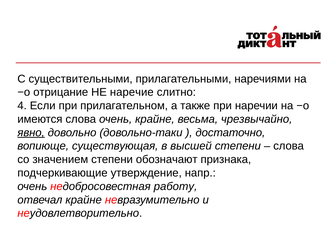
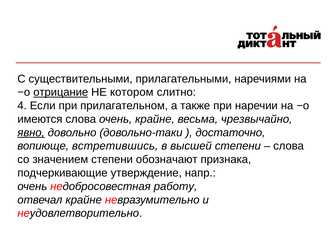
отрицание underline: none -> present (61, 92)
наречие: наречие -> котором (132, 92)
существующая: существующая -> встретившись (115, 146)
